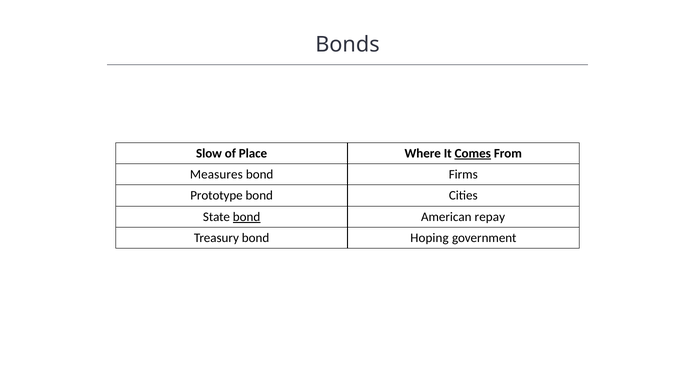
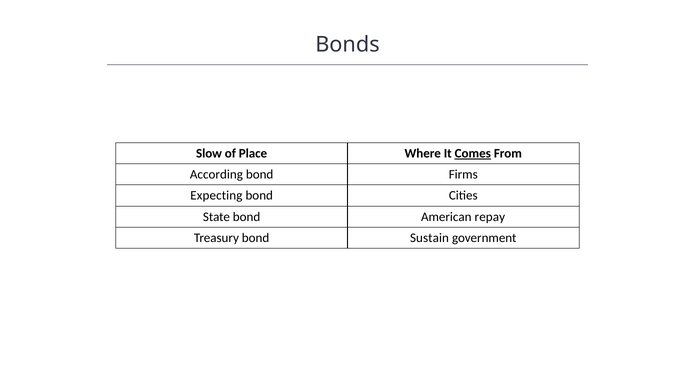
Measures: Measures -> According (216, 174)
Prototype: Prototype -> Expecting (216, 196)
bond underline: present -> none (247, 217)
Hoping: Hoping -> Sustain (429, 238)
